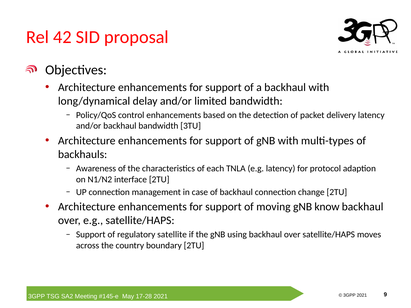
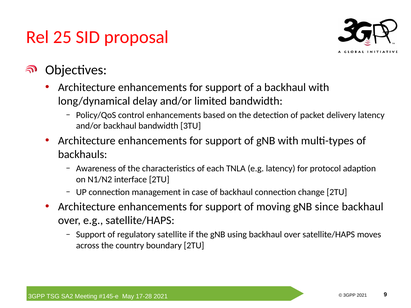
42: 42 -> 25 (62, 37)
know: know -> since (327, 207)
